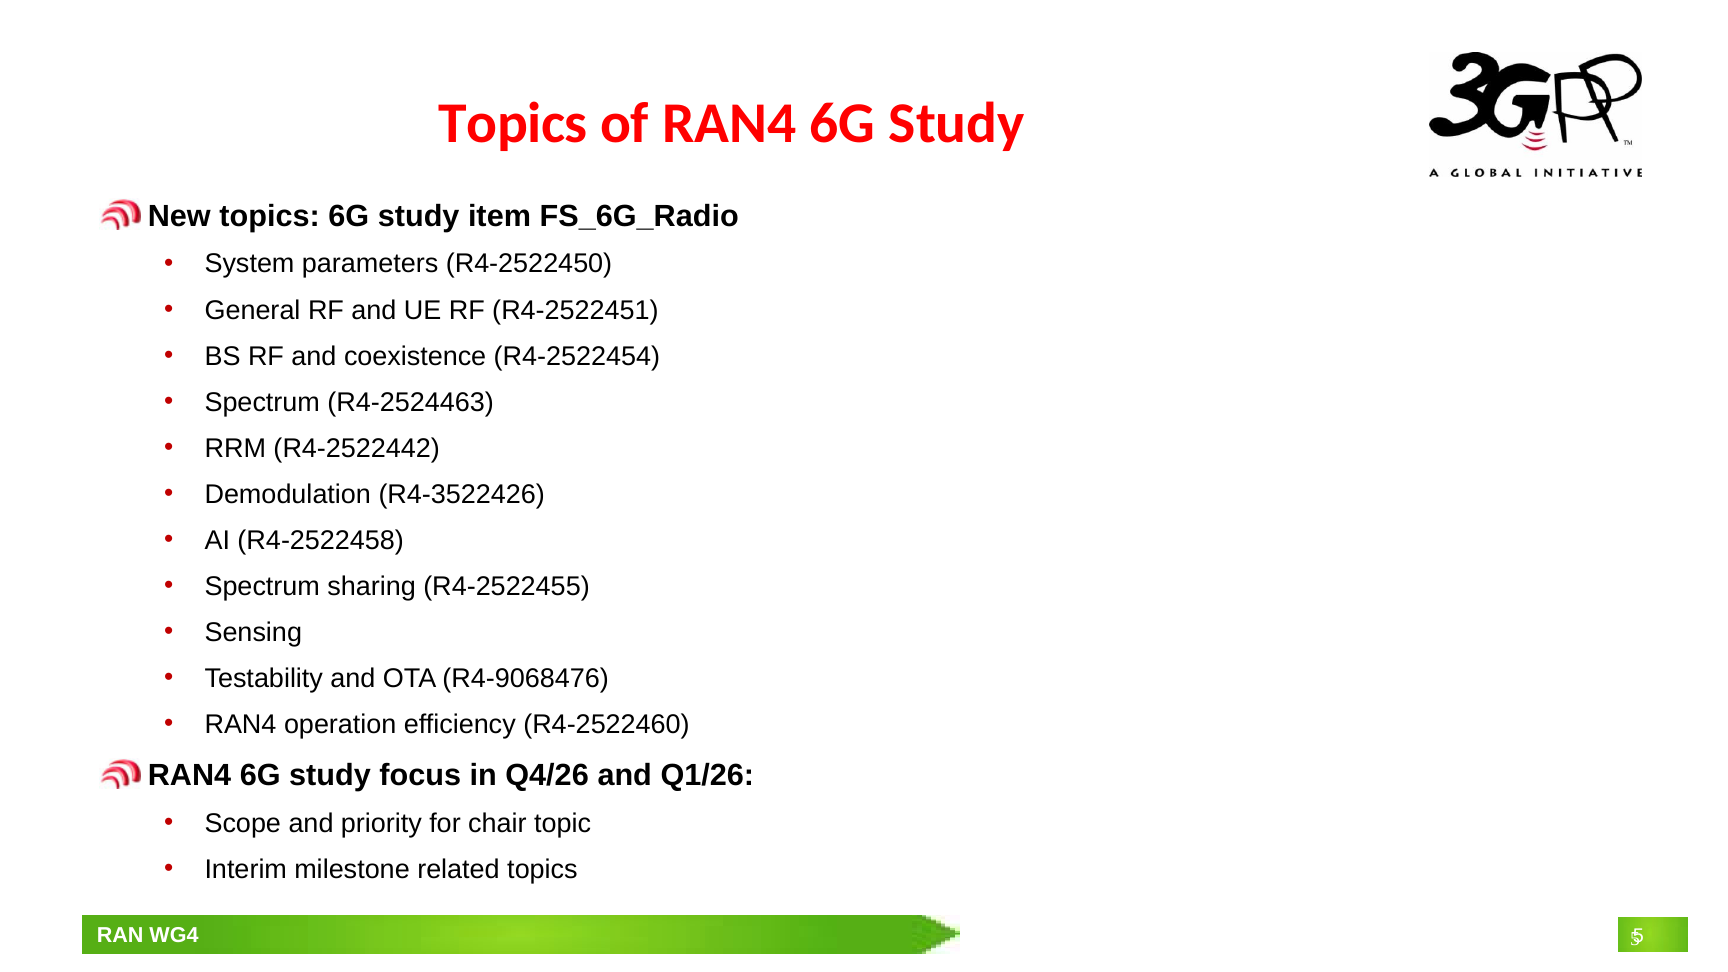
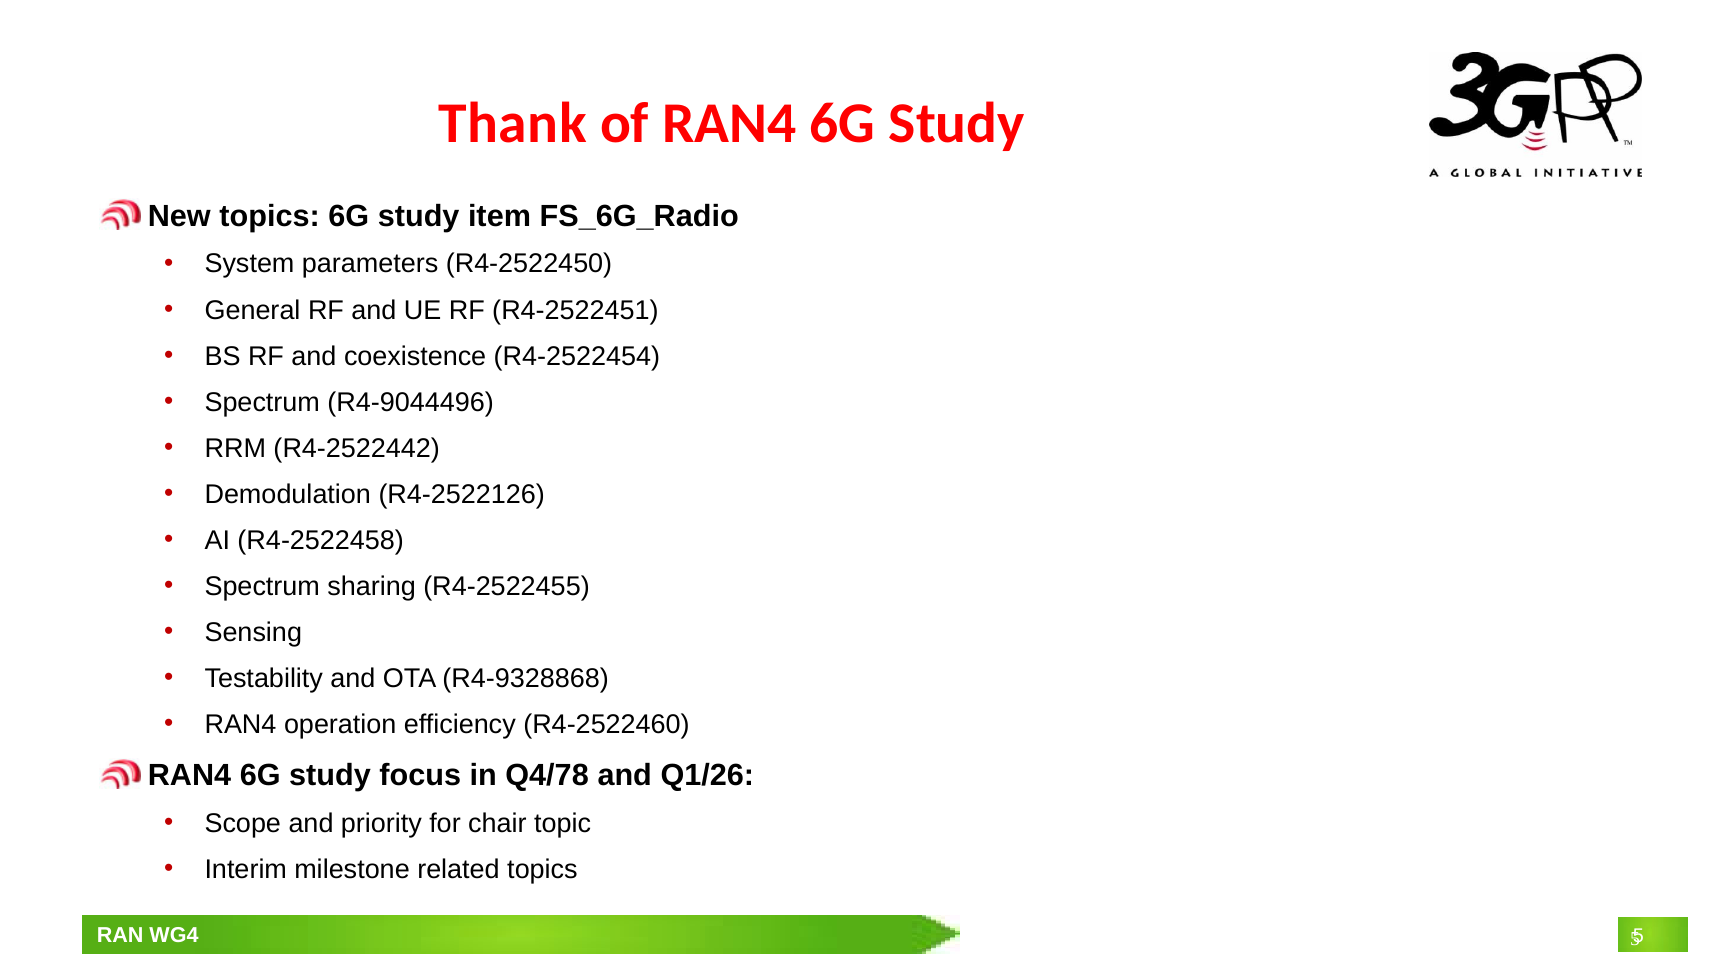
Topics: Topics -> Thank (513, 124)
R4-2524463: R4-2524463 -> R4-9044496 (411, 402)
R4-3522426: R4-3522426 -> R4-2522126 (462, 494)
R4-9068476: R4-9068476 -> R4-9328868 (526, 679)
Q4/26: Q4/26 -> Q4/78 (547, 776)
